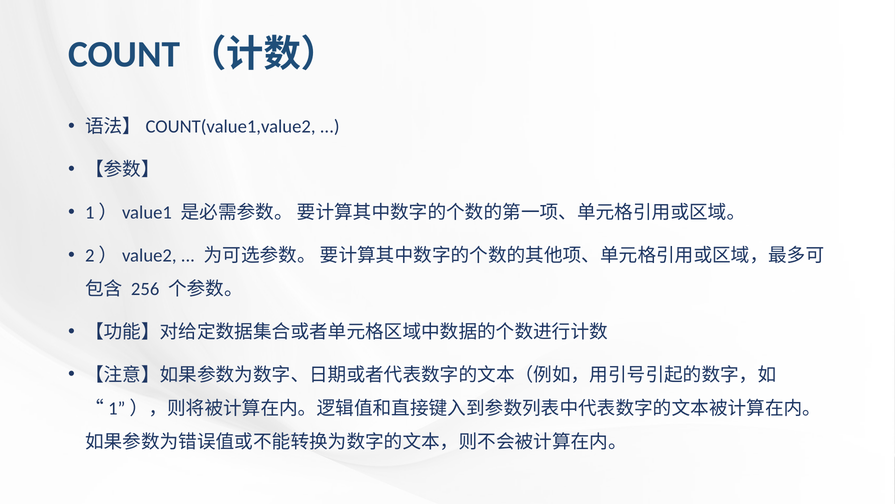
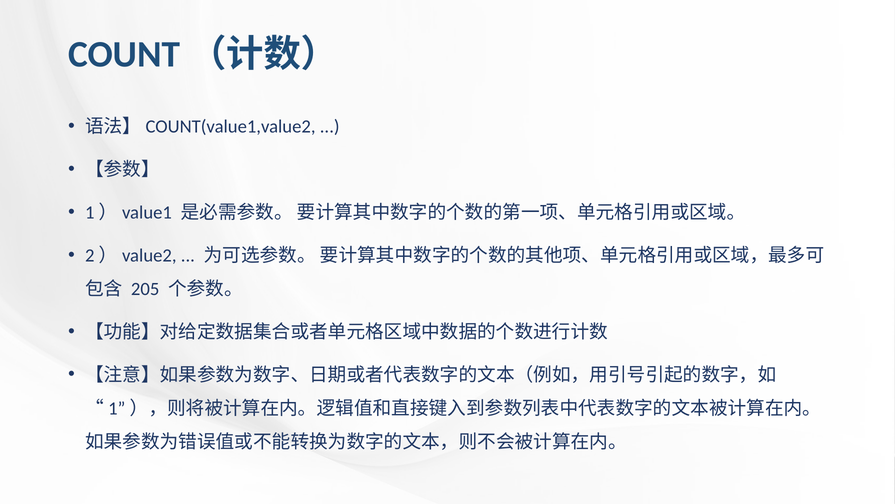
256: 256 -> 205 (145, 289)
